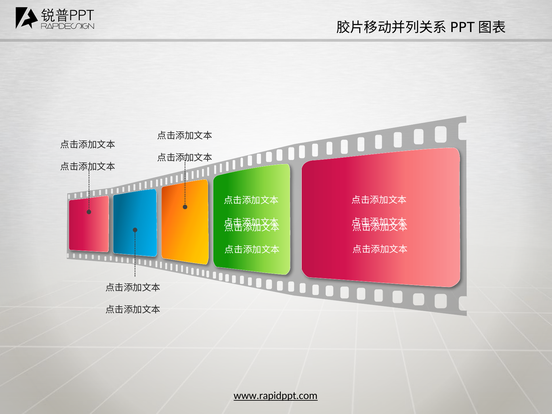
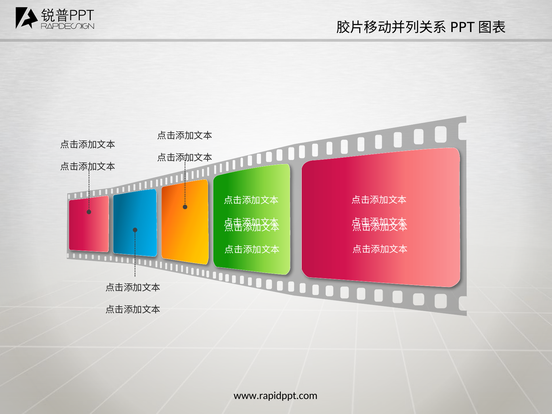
www.rapidppt.com underline: present -> none (276, 396)
